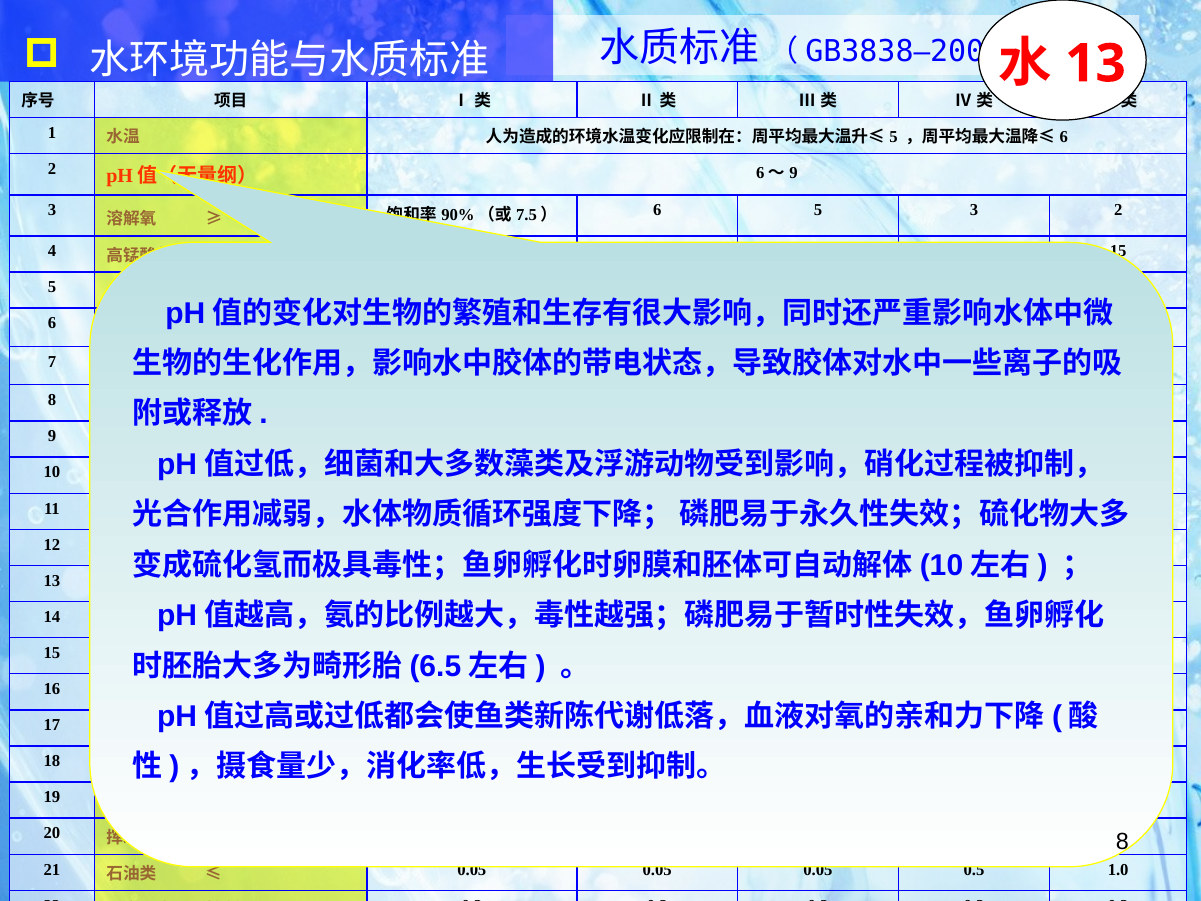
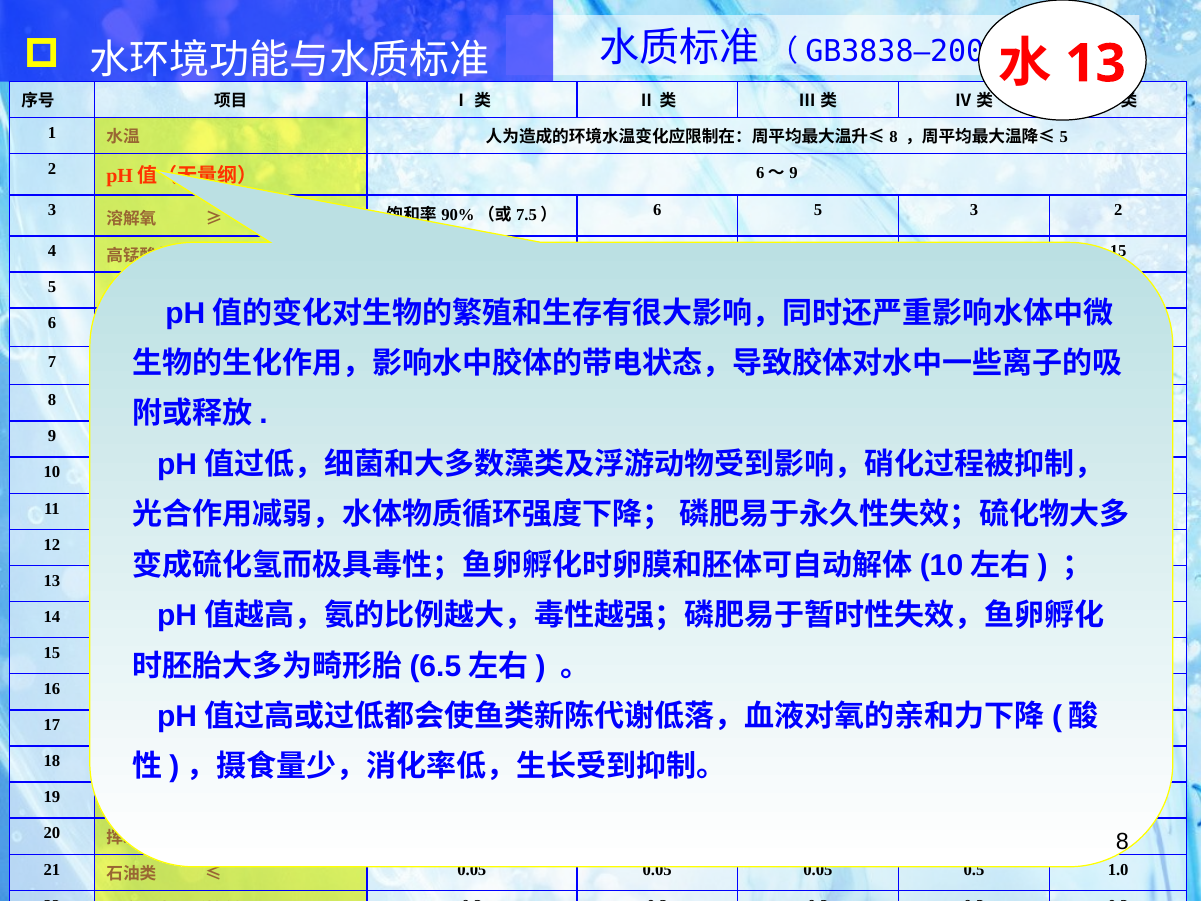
5: 5 -> 8 (893, 137)
6: 6 -> 5 (1064, 137)
